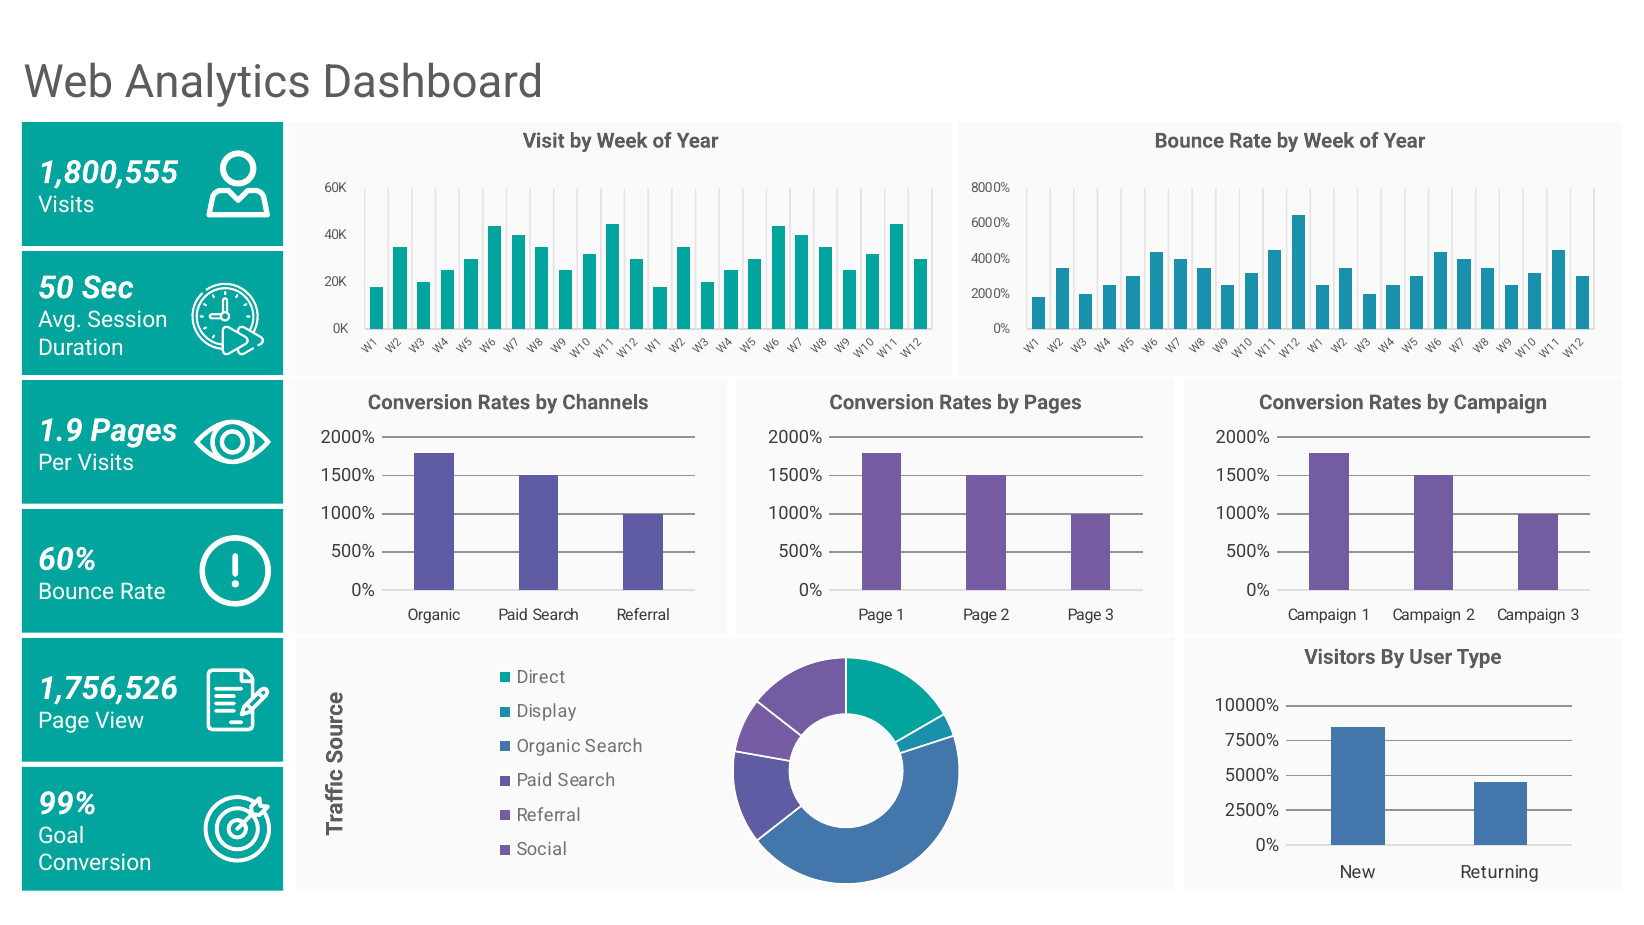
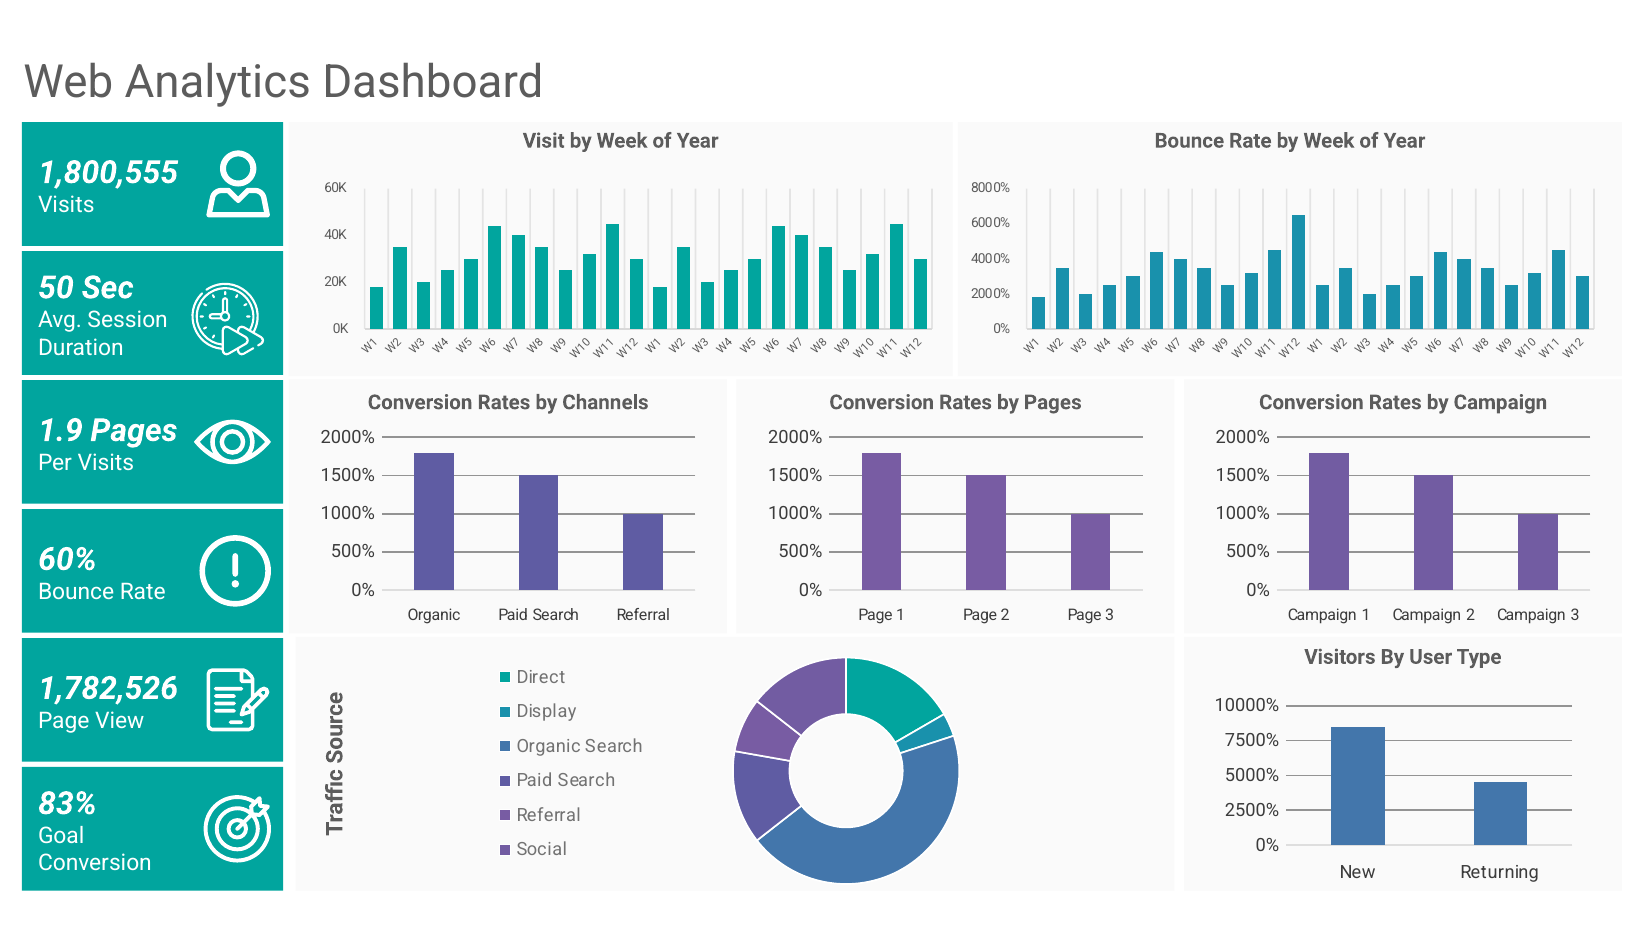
1,756,526: 1,756,526 -> 1,782,526 (108, 688)
99%: 99% -> 83% (67, 803)
